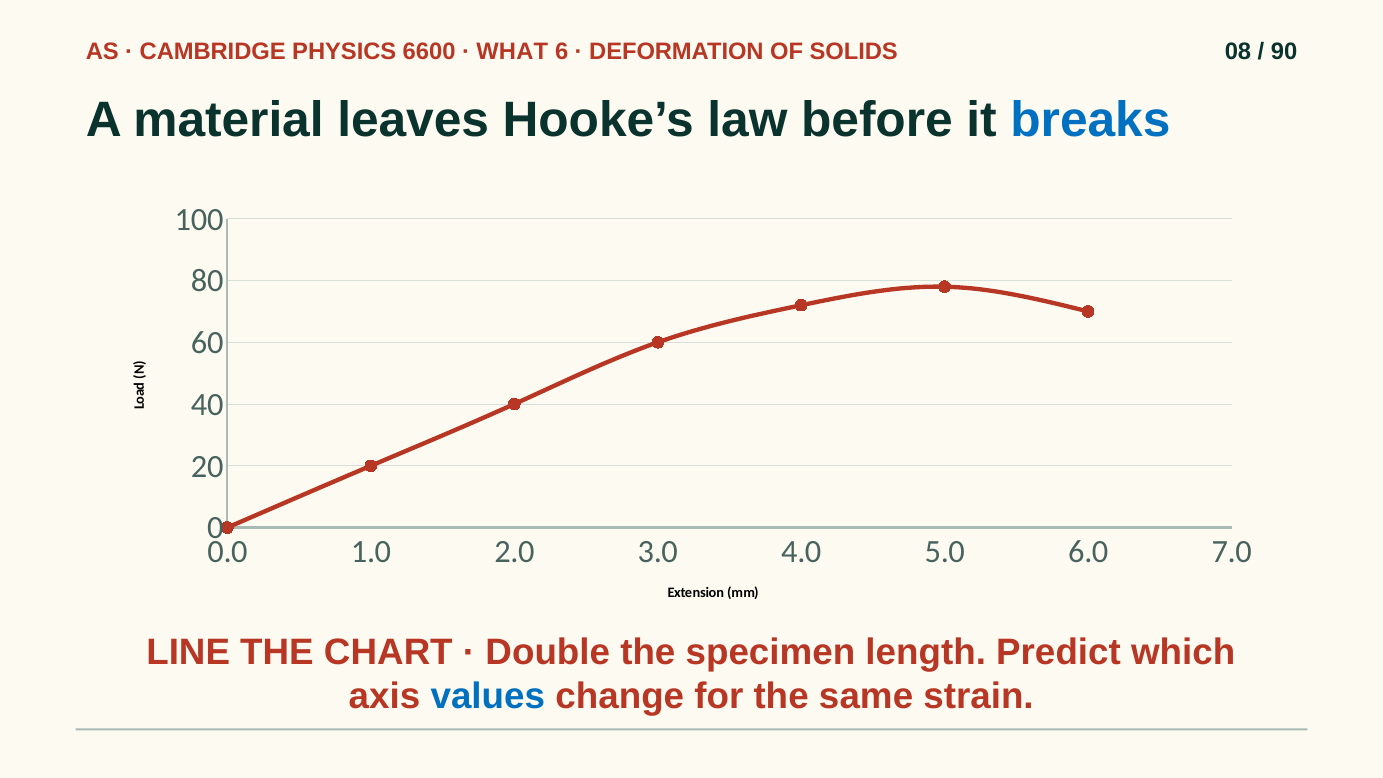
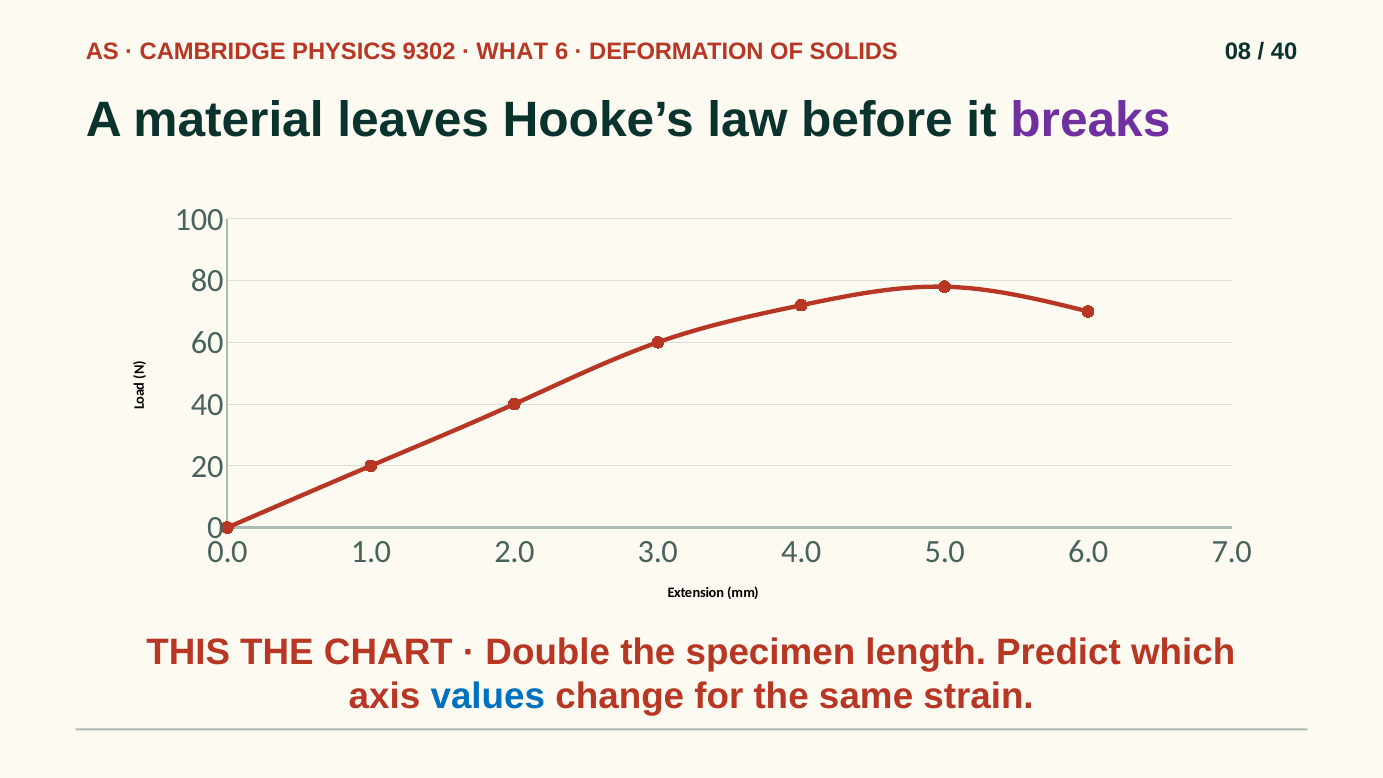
6600: 6600 -> 9302 (429, 51)
90: 90 -> 40 (1284, 51)
breaks colour: blue -> purple (1090, 120)
LINE: LINE -> THIS (188, 652)
